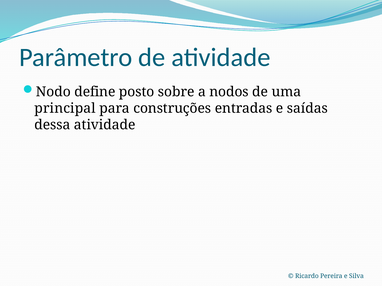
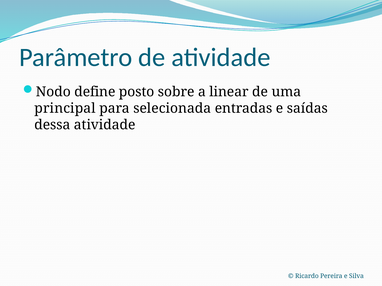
nodos: nodos -> linear (229, 92)
construções: construções -> selecionada (172, 109)
